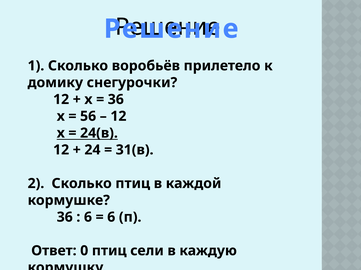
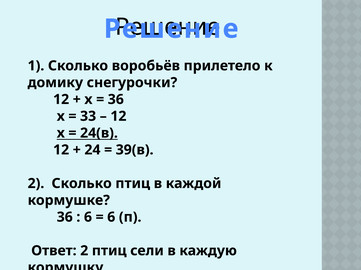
56: 56 -> 33 (88, 117)
31(в: 31(в -> 39(в (135, 150)
Ответ 0: 0 -> 2 (84, 251)
